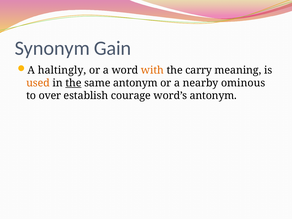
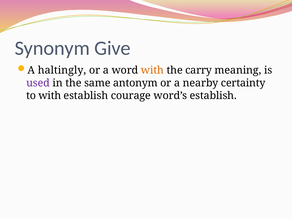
Gain: Gain -> Give (113, 48)
used colour: orange -> purple (38, 83)
the underline: present -> none (73, 83)
ominous: ominous -> certainty (243, 83)
to over: over -> with (50, 96)
word’s antonym: antonym -> establish (213, 96)
